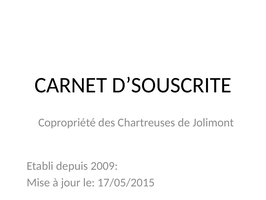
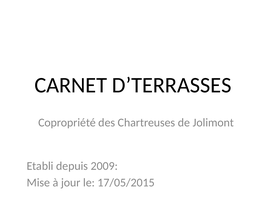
D’SOUSCRITE: D’SOUSCRITE -> D’TERRASSES (172, 85)
